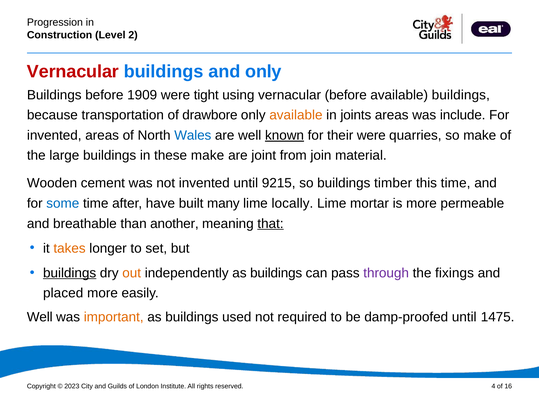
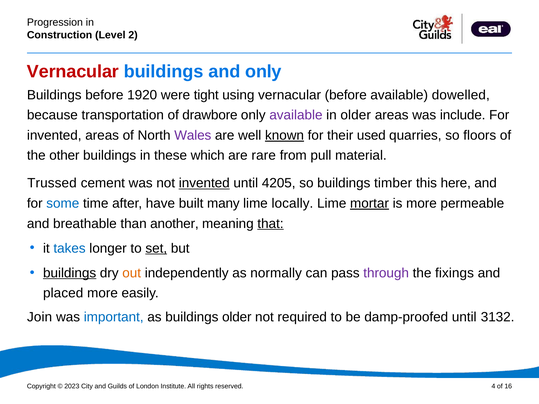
1909: 1909 -> 1920 (142, 95)
available buildings: buildings -> dowelled (461, 95)
available colour: orange -> purple (296, 115)
in joints: joints -> older (356, 115)
Wales colour: blue -> purple (193, 135)
their were: were -> used (371, 135)
so make: make -> floors (480, 135)
large: large -> other (64, 156)
these make: make -> which (208, 156)
joint: joint -> rare (264, 156)
join: join -> pull (321, 156)
Wooden: Wooden -> Trussed (52, 183)
invented underline: none -> present (204, 183)
9215: 9215 -> 4205 (279, 183)
this time: time -> here (456, 183)
mortar underline: none -> present (369, 204)
takes colour: orange -> blue (70, 248)
set underline: none -> present (156, 248)
independently as buildings: buildings -> normally (276, 273)
Well: Well -> Join (40, 317)
important colour: orange -> blue (114, 317)
buildings used: used -> older (237, 317)
1475: 1475 -> 3132 (498, 317)
